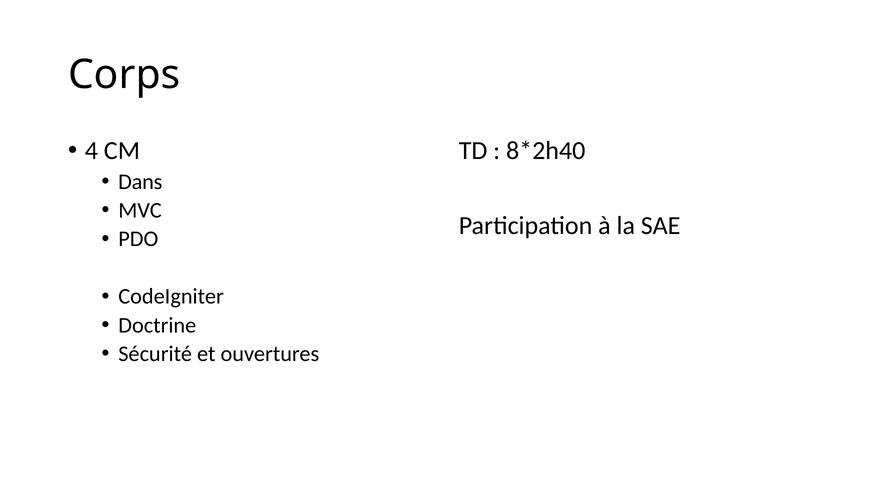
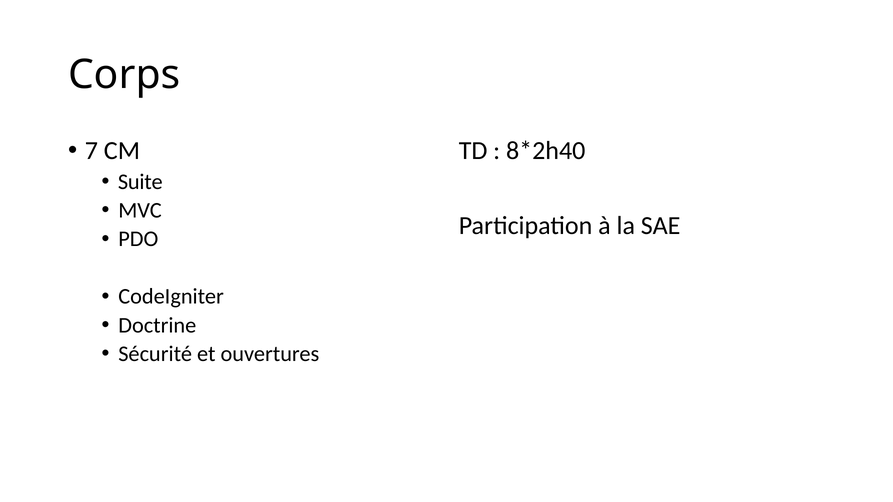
4: 4 -> 7 (91, 151)
Dans: Dans -> Suite (140, 182)
